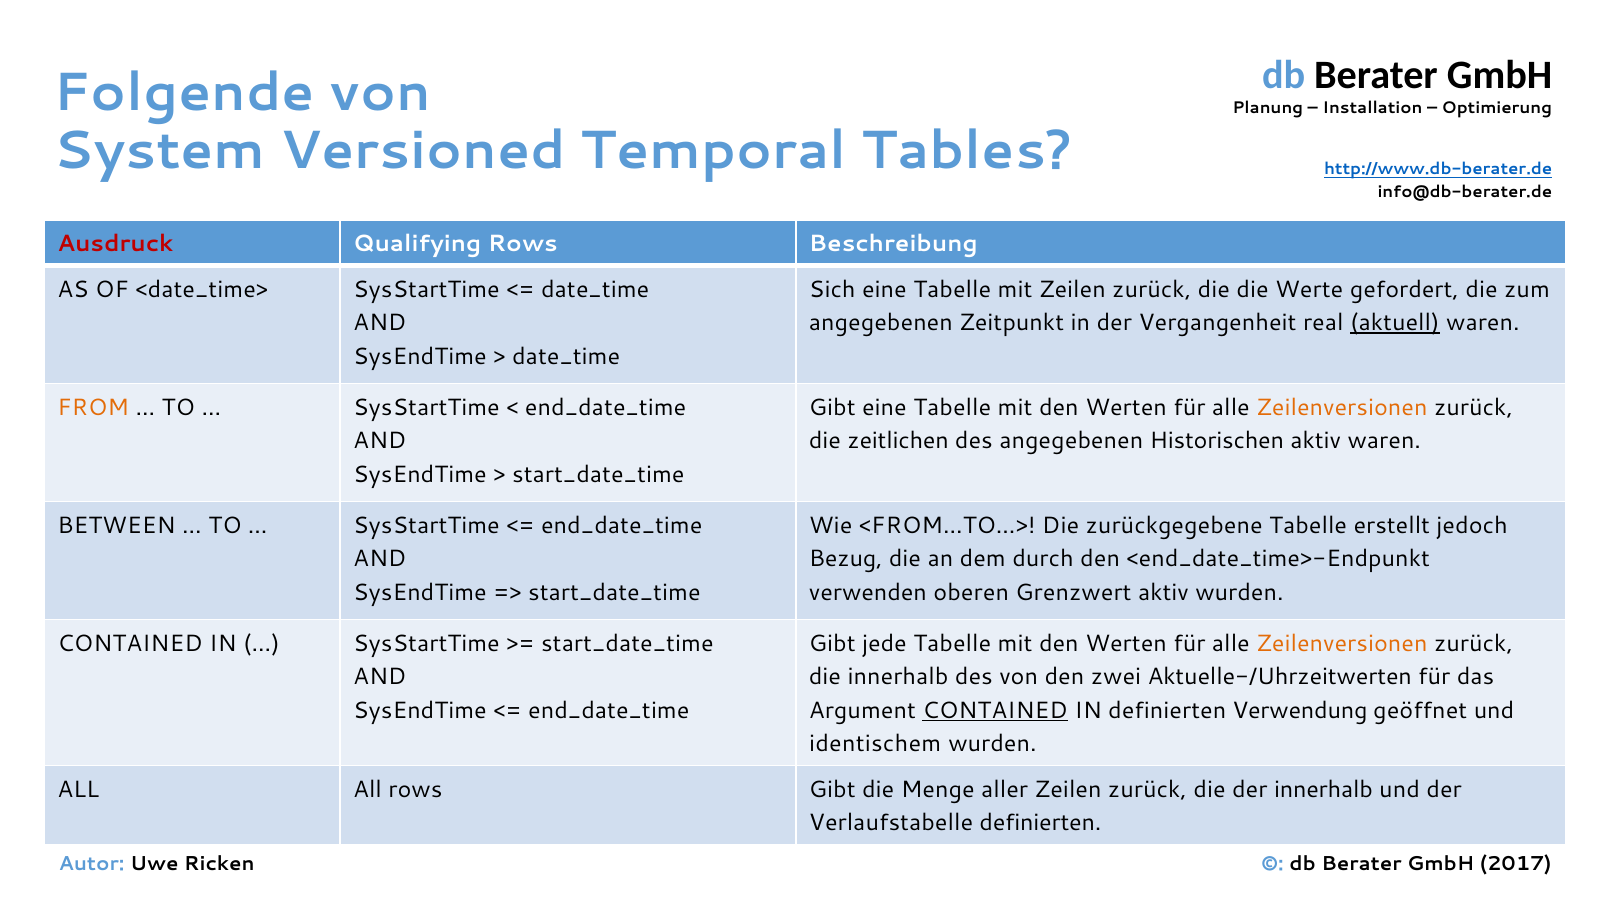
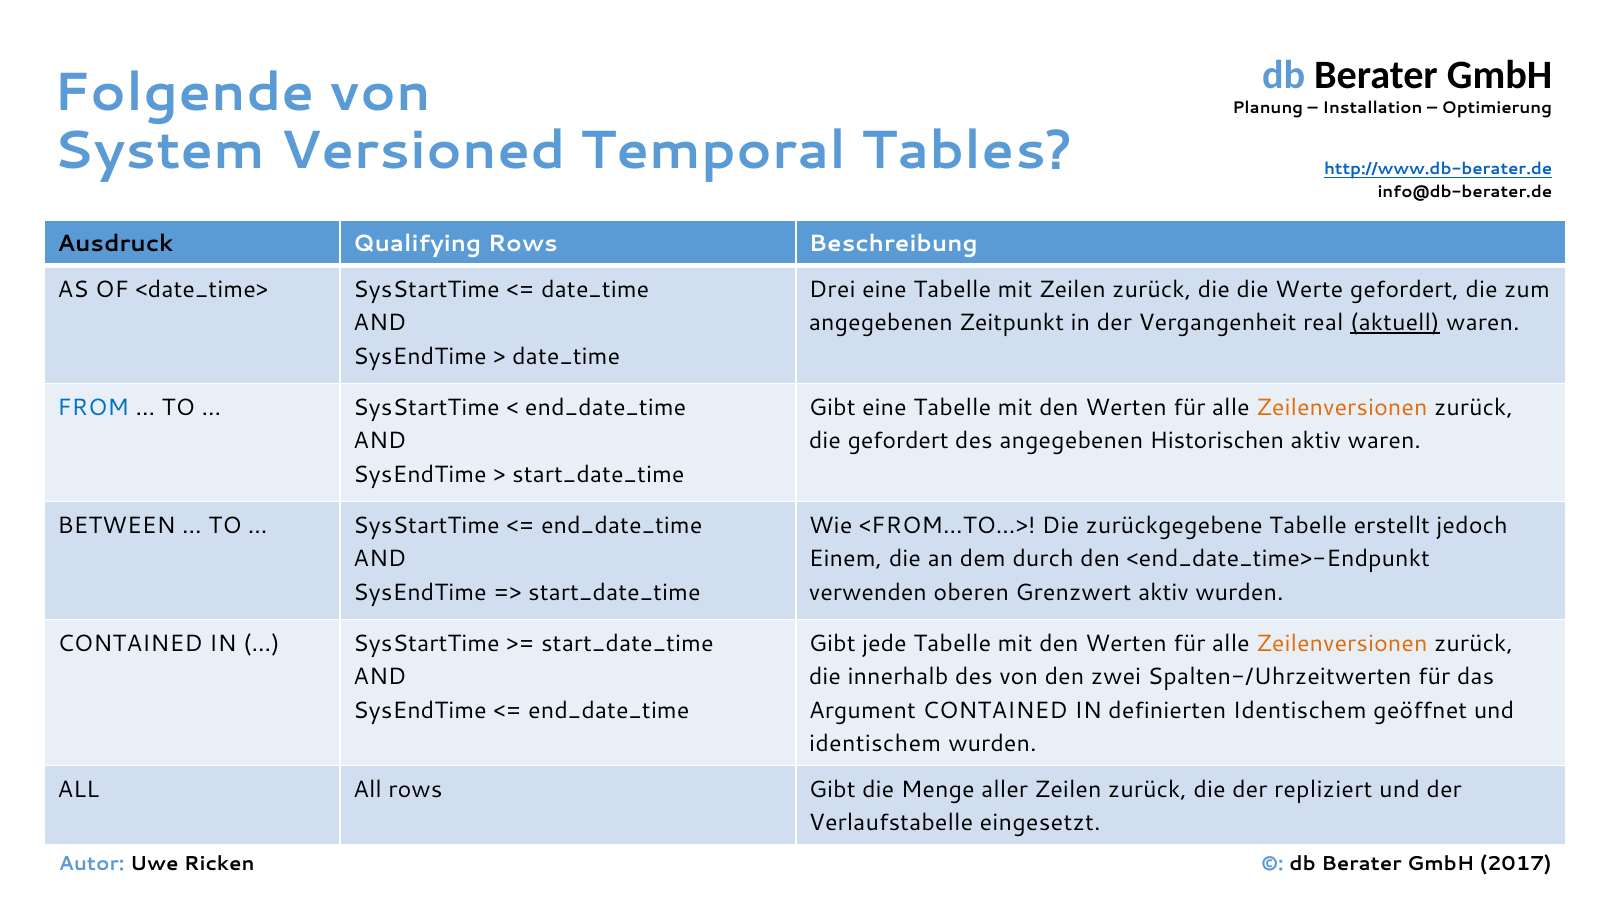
Ausdruck colour: red -> black (115, 244)
Sich: Sich -> Drei (832, 290)
FROM colour: orange -> blue (93, 407)
die zeitlichen: zeitlichen -> gefordert (898, 441)
Bezug: Bezug -> Einem (846, 559)
Aktuelle-/Uhrzeitwerten: Aktuelle-/Uhrzeitwerten -> Spalten-/Uhrzeitwerten (1280, 677)
CONTAINED underline: present -> none (995, 710)
definierten Verwendung: Verwendung -> Identischem (1300, 710)
der innerhalb: innerhalb -> repliziert (1323, 789)
Verlaufstabelle definierten: definierten -> eingesetzt (1040, 822)
